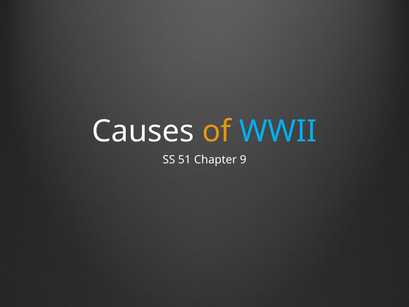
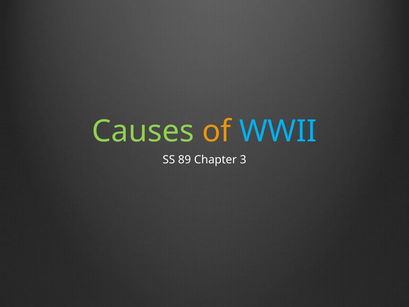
Causes colour: white -> light green (143, 131)
51: 51 -> 89 (185, 160)
9: 9 -> 3 (243, 160)
